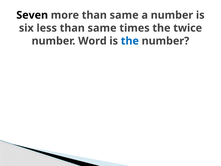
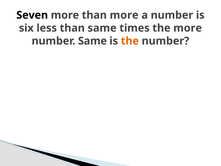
more than same: same -> more (124, 15)
the twice: twice -> more (188, 28)
number Word: Word -> Same (92, 41)
the colour: blue -> orange (130, 41)
